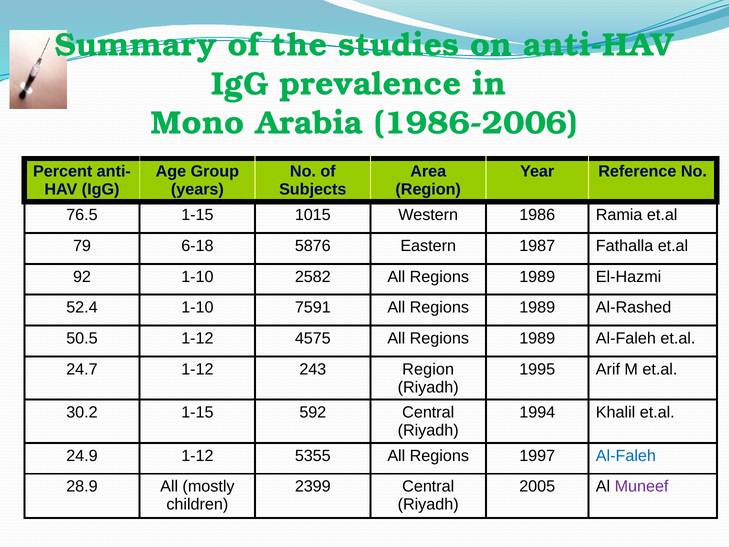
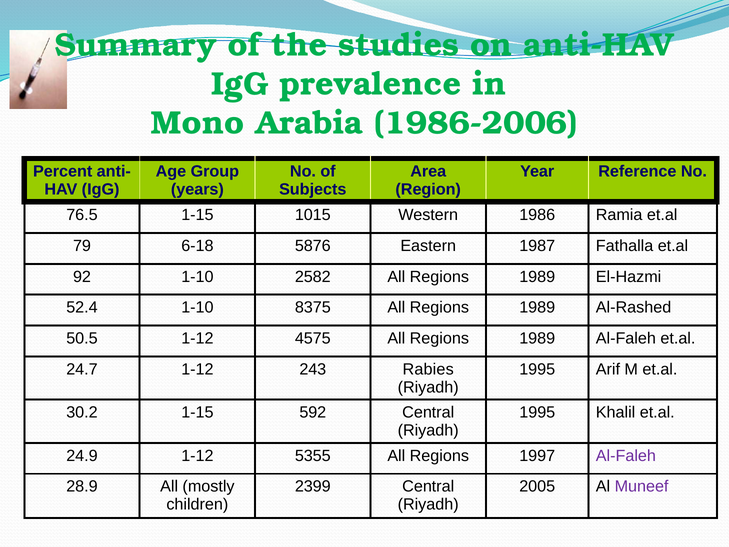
7591: 7591 -> 8375 (313, 307)
243 Region: Region -> Rabies (428, 369)
1994: 1994 -> 1995 (537, 412)
Al-Faleh colour: blue -> purple (626, 456)
